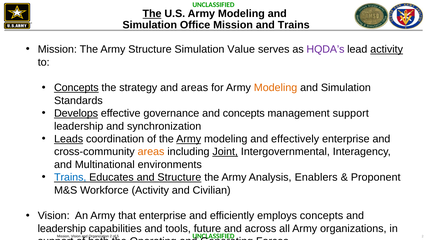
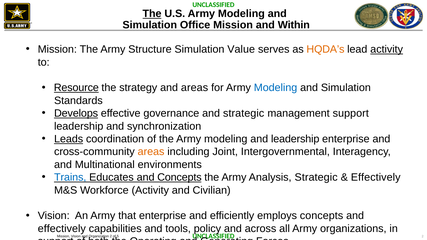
and Trains: Trains -> Within (294, 25)
HQDA’s colour: purple -> orange (325, 49)
Concepts: Concepts -> Resource (76, 88)
Modeling colour: orange -> blue (276, 88)
and concepts: concepts -> strategic (244, 113)
Army underline: present -> none (189, 139)
and effectively: effectively -> leadership (295, 139)
Joint underline: present -> none (225, 152)
and Structure: Structure -> Concepts (179, 177)
Analysis Enablers: Enablers -> Strategic (316, 177)
Proponent: Proponent -> Effectively (376, 177)
leadership: leadership -> effectively (62, 229)
future: future -> policy (207, 229)
